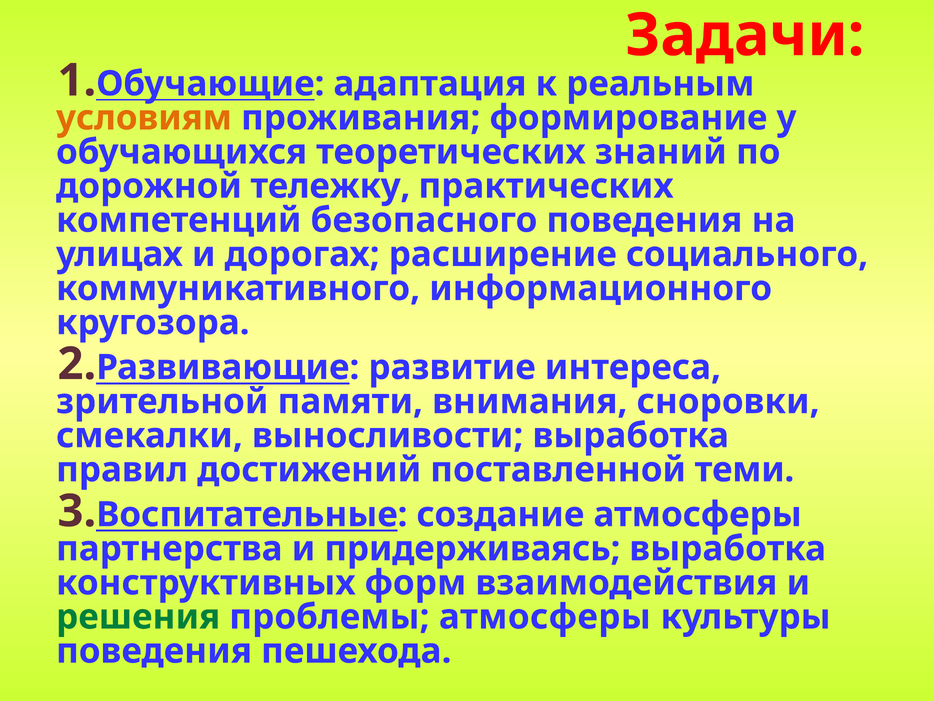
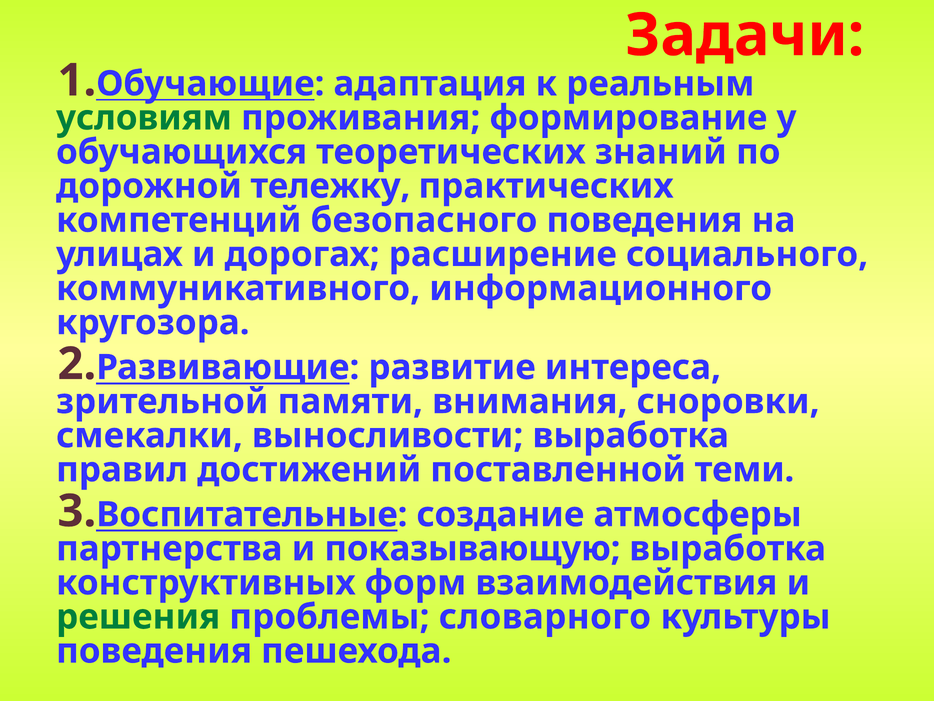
условиям colour: orange -> green (144, 118)
придерживаясь: придерживаясь -> показывающую (472, 548)
проблемы атмосферы: атмосферы -> словарного (545, 617)
